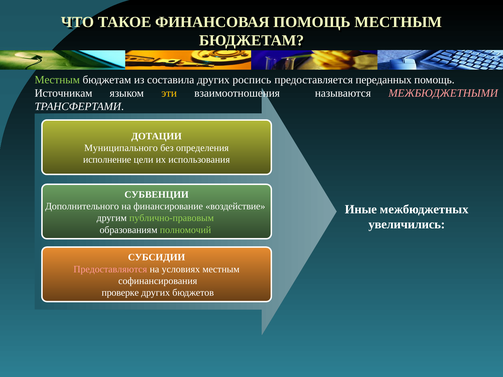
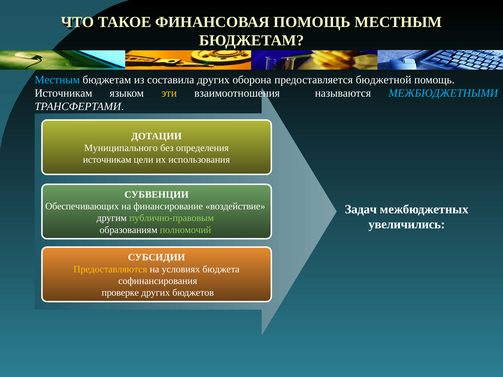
Местным colour: light green -> light blue (57, 80)
роспись: роспись -> оборона (252, 80)
переданных: переданных -> бюджетной (384, 80)
МЕЖБЮДЖЕТНЫМИ colour: pink -> light blue (443, 93)
исполнение: исполнение -> источникам (107, 160)
Дополнительного: Дополнительного -> Обеспечивающих (82, 206)
Иные: Иные -> Задач (361, 209)
Предоставляются colour: pink -> yellow (110, 269)
условиях местным: местным -> бюджета (221, 269)
